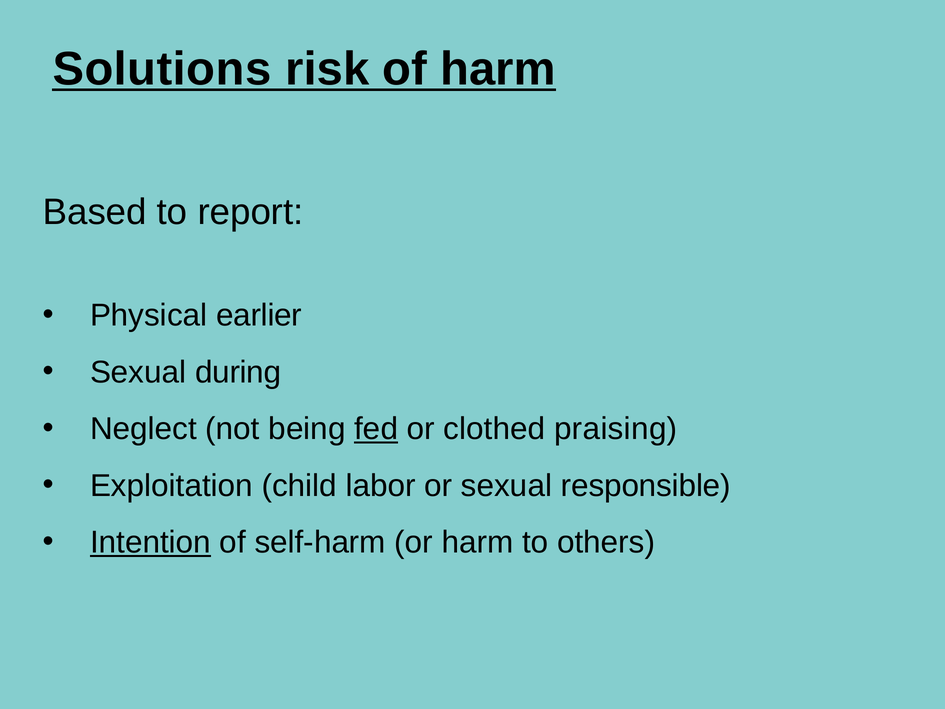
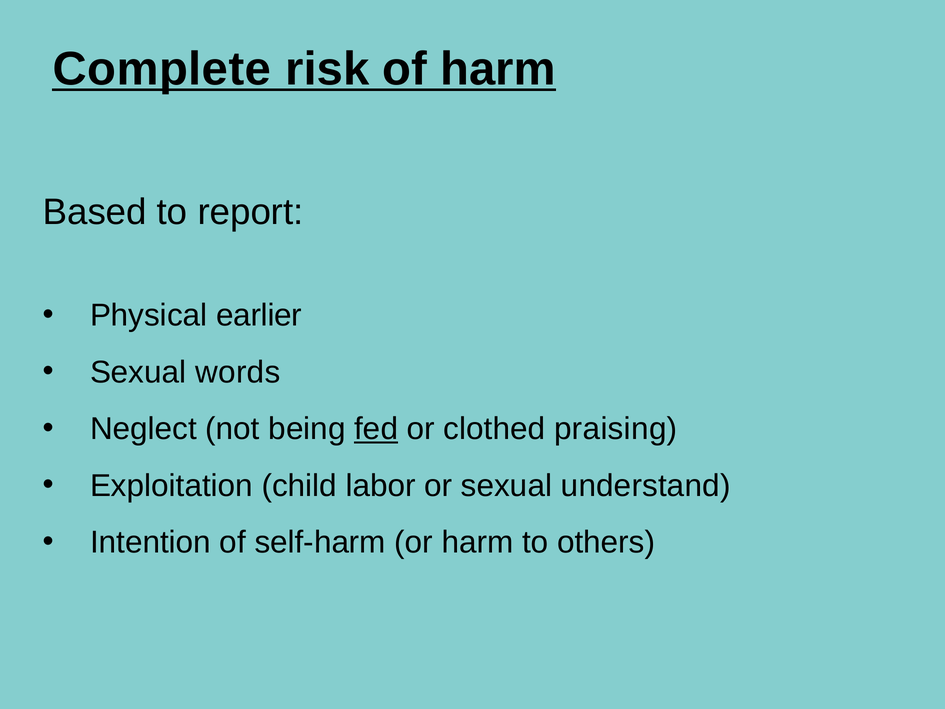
Solutions: Solutions -> Complete (162, 69)
during: during -> words (238, 372)
responsible: responsible -> understand (646, 486)
Intention underline: present -> none (150, 542)
